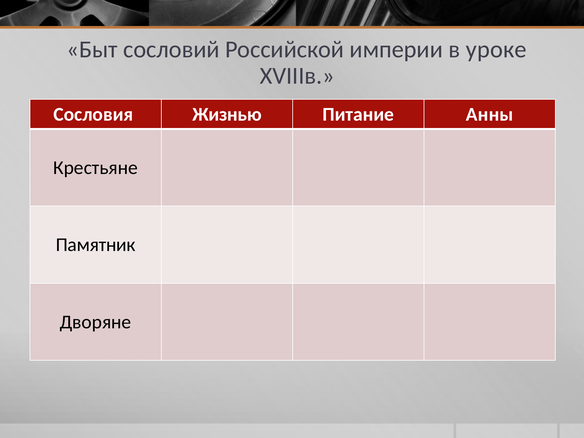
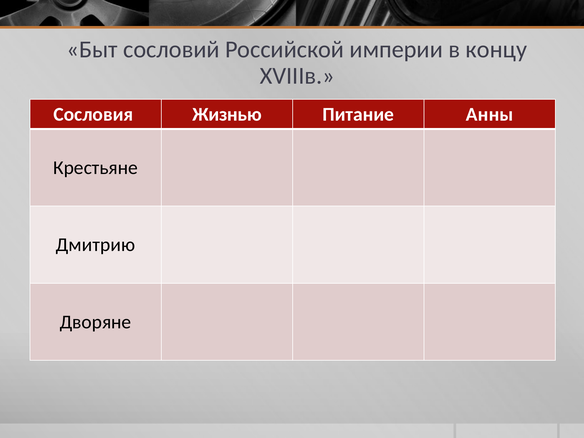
уроке: уроке -> концу (496, 50)
Памятник: Памятник -> Дмитрию (96, 245)
